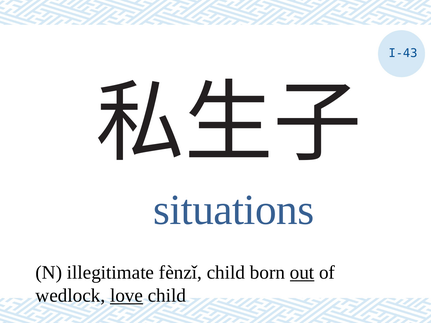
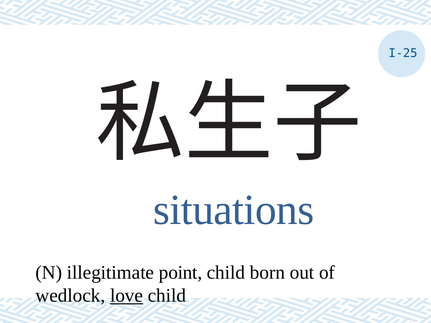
I-43: I-43 -> I-25 (403, 53)
fènzǐ: fènzǐ -> point (181, 273)
out underline: present -> none (302, 273)
